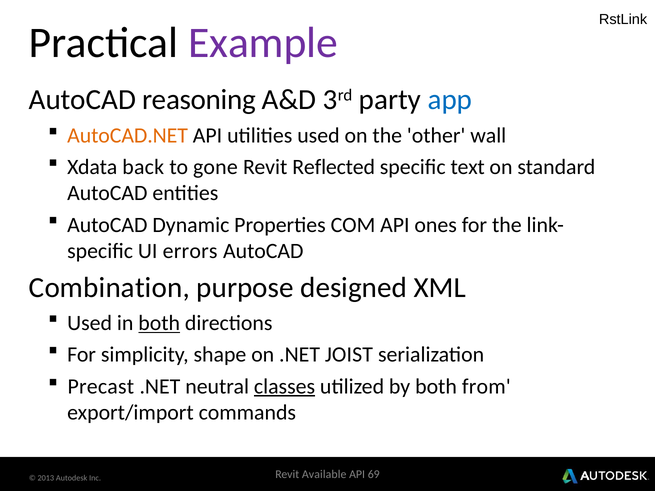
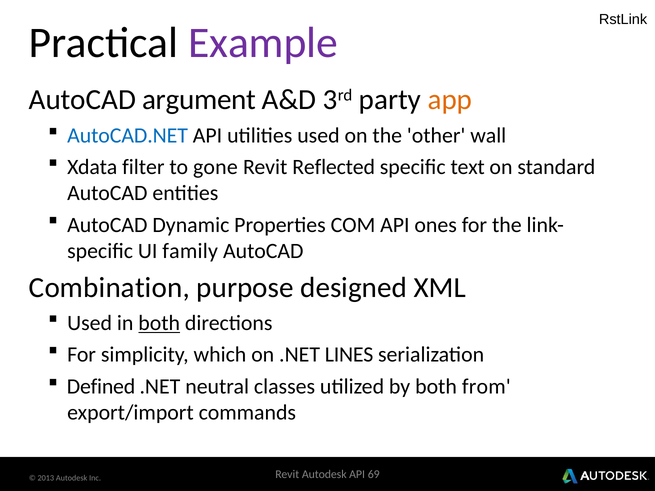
reasoning: reasoning -> argument (199, 100)
app colour: blue -> orange (450, 100)
AutoCAD.NET colour: orange -> blue (128, 135)
back: back -> filter (143, 167)
errors: errors -> family (190, 251)
shape: shape -> which (220, 355)
JOIST: JOIST -> LINES (349, 355)
Precast: Precast -> Defined (101, 387)
classes underline: present -> none (285, 387)
Revit Available: Available -> Autodesk (324, 475)
